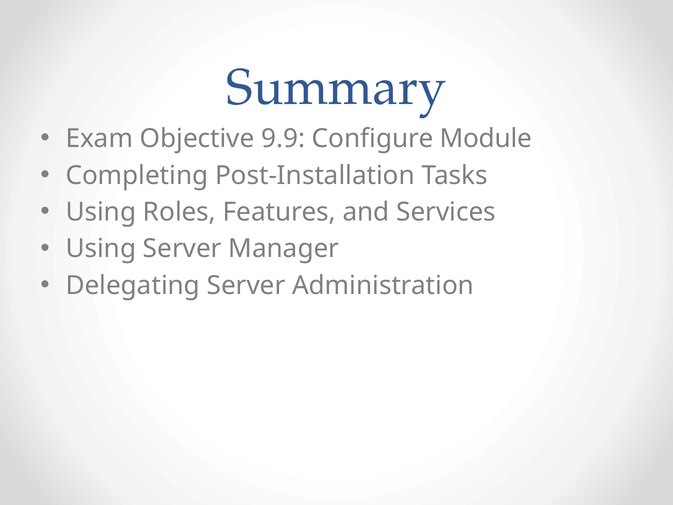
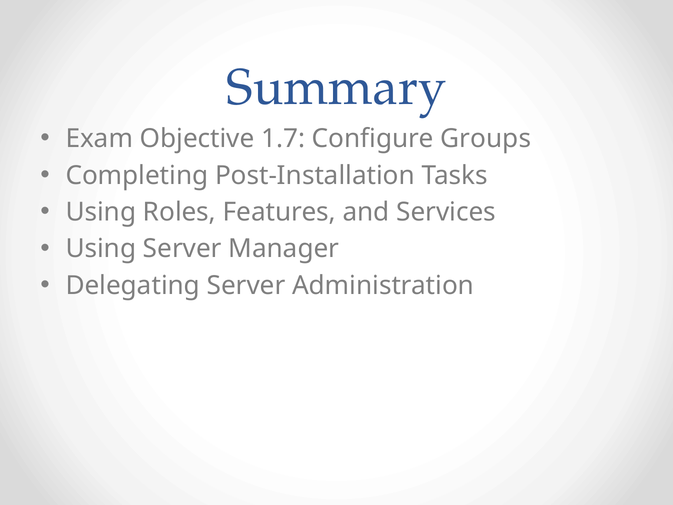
9.9: 9.9 -> 1.7 (283, 139)
Module: Module -> Groups (486, 139)
